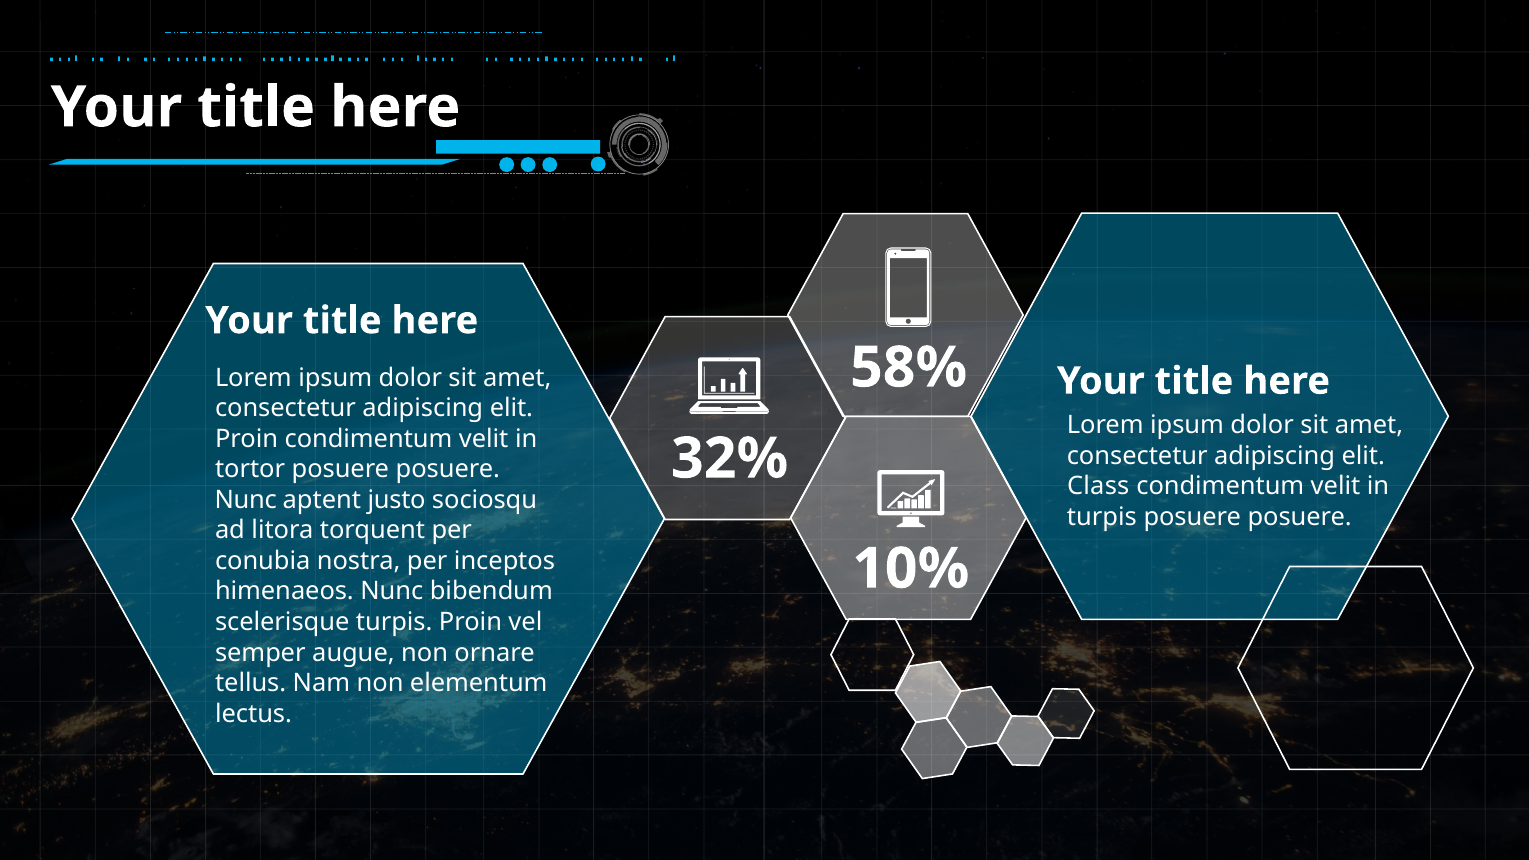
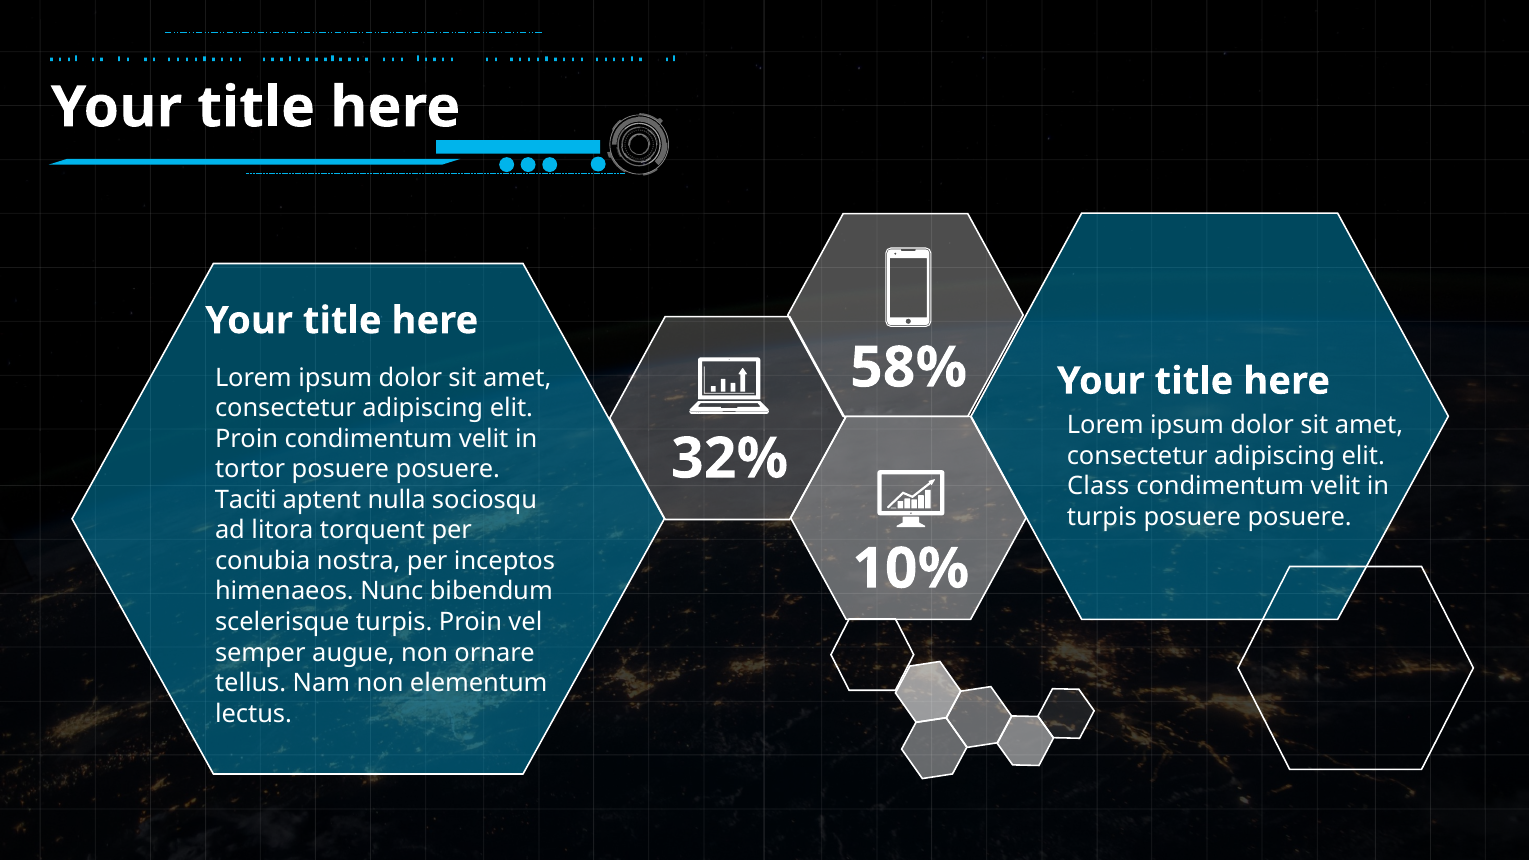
Nunc: Nunc -> Taciti (246, 500)
justo: justo -> nulla (397, 500)
